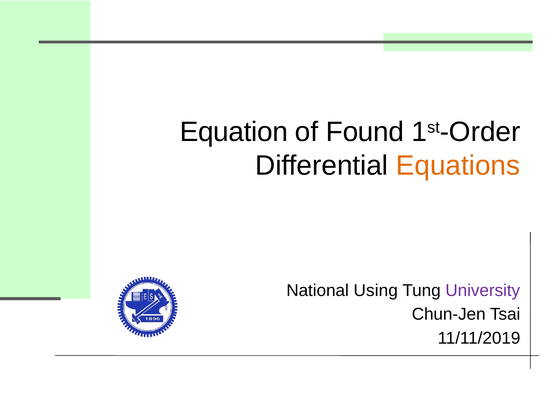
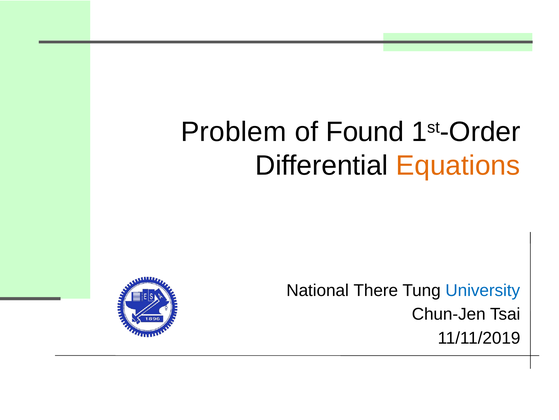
Equation: Equation -> Problem (234, 132)
Using: Using -> There (376, 290)
University colour: purple -> blue (483, 290)
